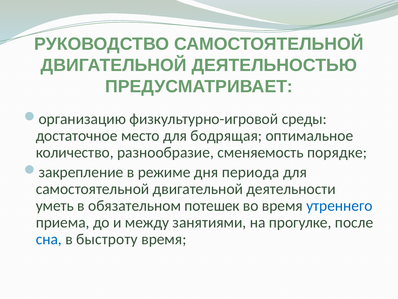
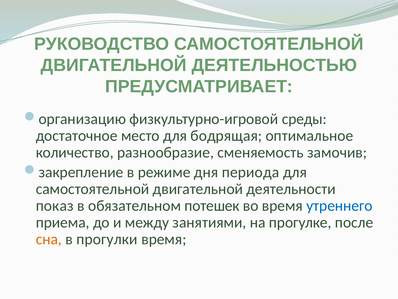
порядке: порядке -> замочив (337, 152)
уметь: уметь -> показ (55, 205)
сна colour: blue -> orange (49, 239)
быстроту: быстроту -> прогулки (107, 239)
